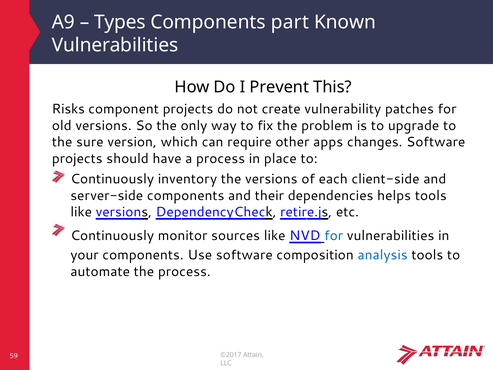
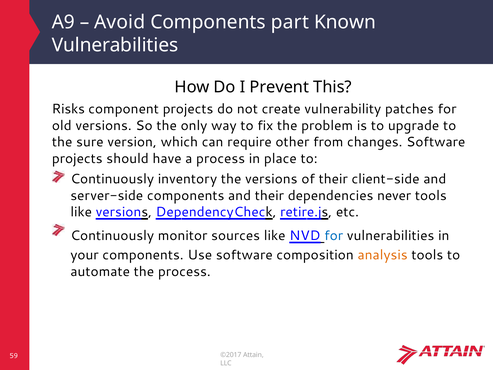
Types: Types -> Avoid (120, 22)
apps: apps -> from (328, 142)
of each: each -> their (333, 179)
helps: helps -> never (394, 195)
analysis colour: blue -> orange (383, 255)
